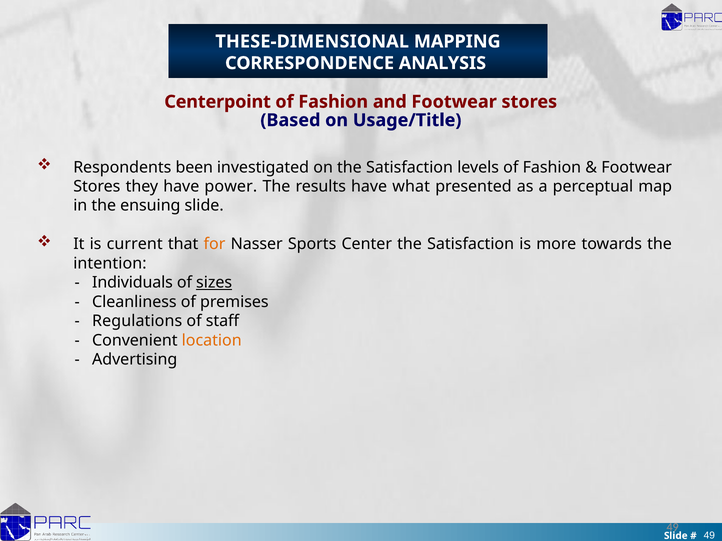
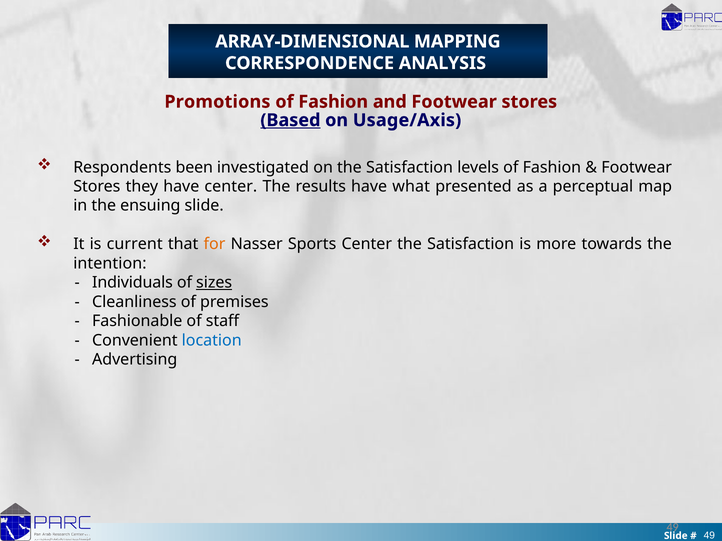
THESE-DIMENSIONAL: THESE-DIMENSIONAL -> ARRAY-DIMENSIONAL (312, 42)
Centerpoint: Centerpoint -> Promotions (217, 102)
Based underline: none -> present (290, 120)
Usage/Title: Usage/Title -> Usage/Axis (407, 120)
have power: power -> center (231, 187)
Regulations: Regulations -> Fashionable (137, 321)
location colour: orange -> blue (212, 341)
